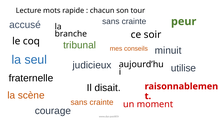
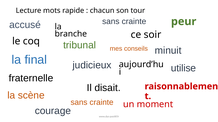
seul: seul -> final (36, 60)
